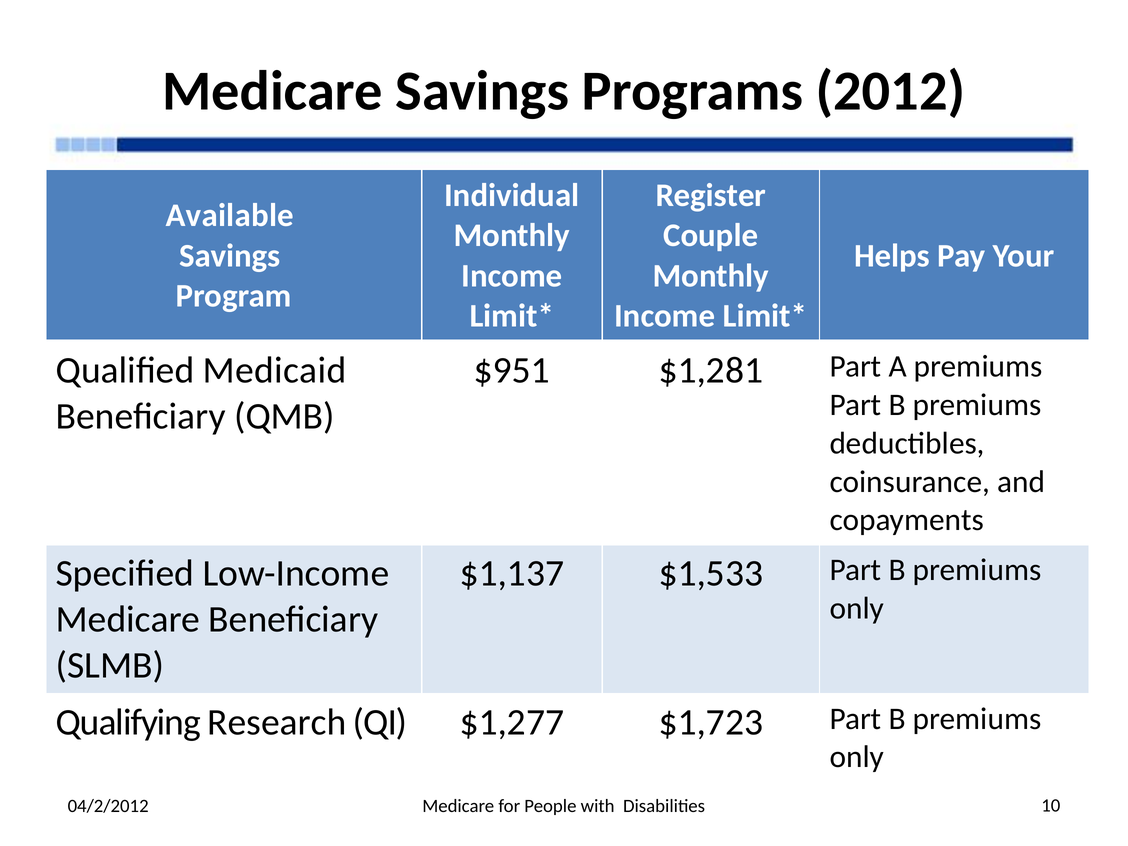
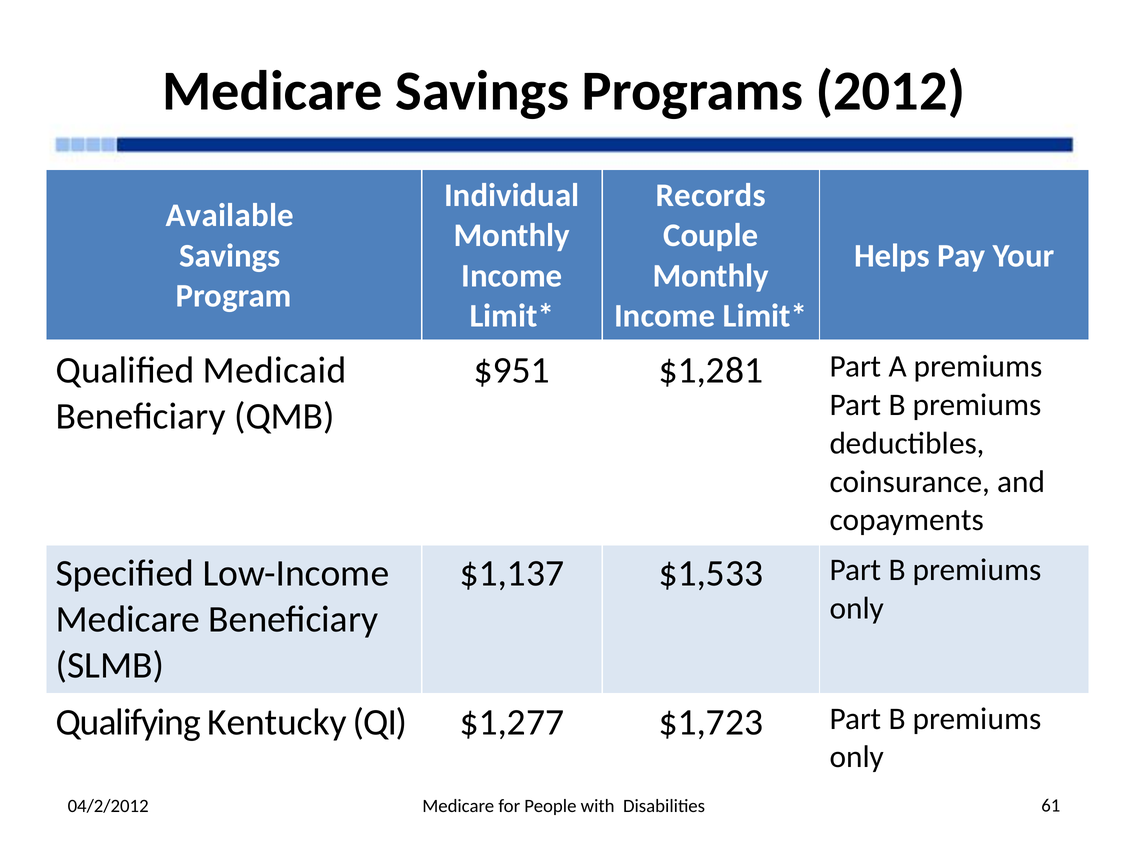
Register: Register -> Records (711, 195)
Research: Research -> Kentucky (277, 723)
10: 10 -> 61 (1051, 806)
